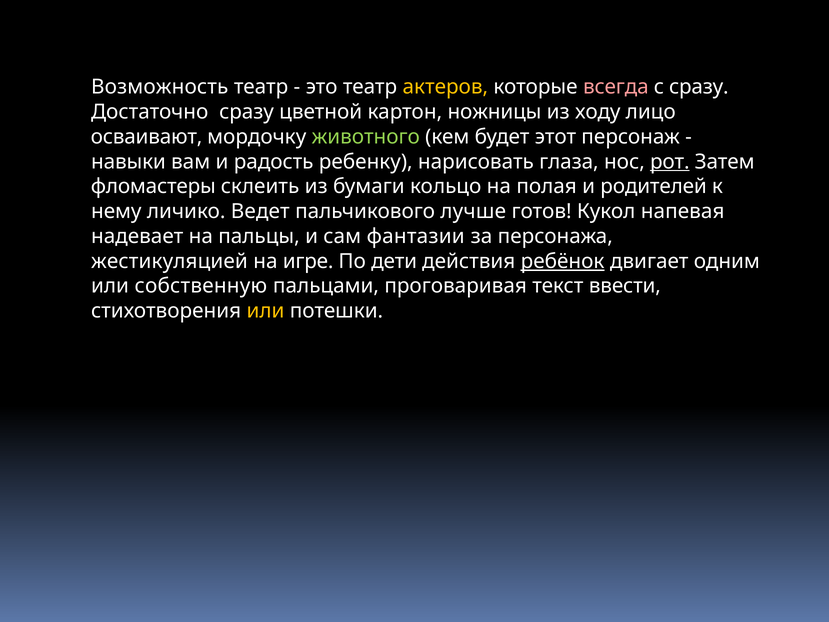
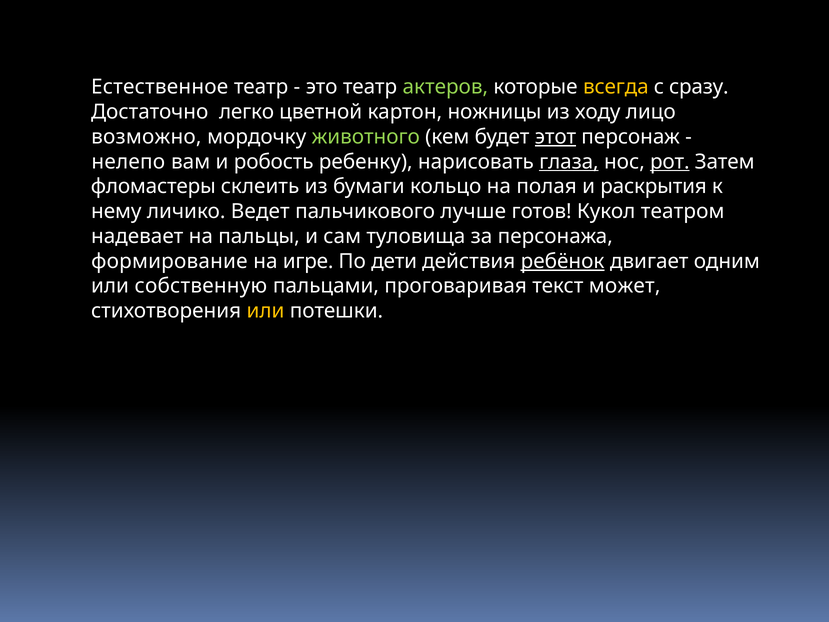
Возможность: Возможность -> Естественное (160, 87)
актеров colour: yellow -> light green (445, 87)
всегда colour: pink -> yellow (616, 87)
Достаточно сразу: сразу -> легко (247, 112)
осваивают: осваивают -> возможно (146, 137)
этот underline: none -> present (555, 137)
навыки: навыки -> нелепо (128, 162)
радость: радость -> робость (274, 162)
глаза underline: none -> present (569, 162)
родителей: родителей -> раскрытия (654, 187)
напевая: напевая -> театром (683, 211)
фантазии: фантазии -> туловища (416, 236)
жестикуляцией: жестикуляцией -> формирование (169, 261)
ввести: ввести -> может (625, 286)
